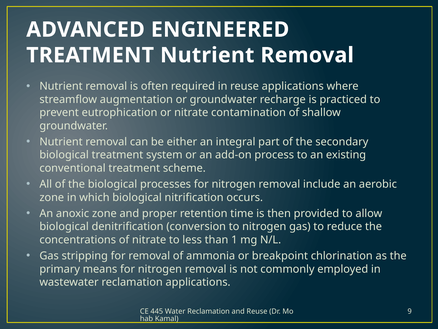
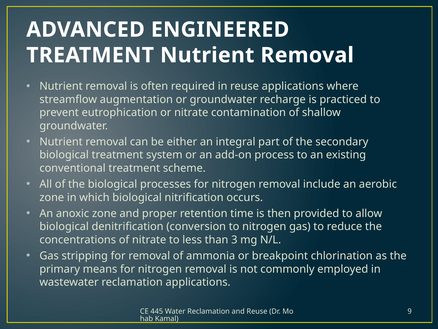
1: 1 -> 3 (234, 239)
